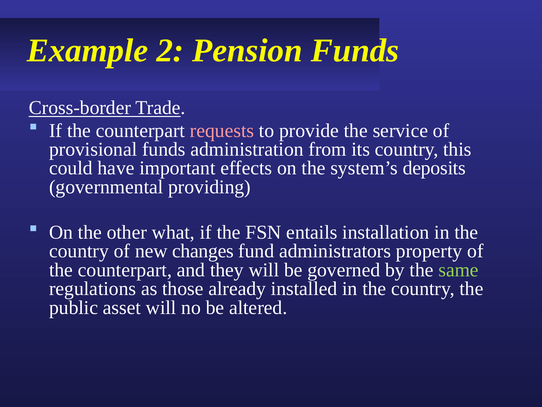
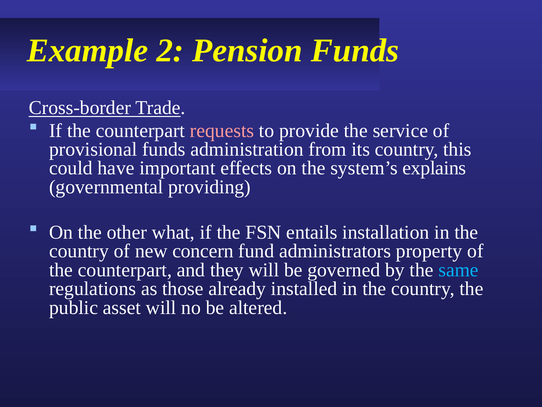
deposits: deposits -> explains (434, 168)
changes: changes -> concern (203, 251)
same colour: light green -> light blue (459, 270)
